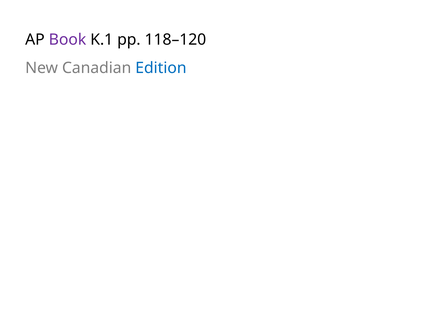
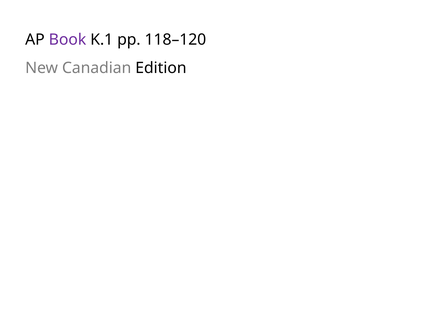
Edition colour: blue -> black (161, 68)
